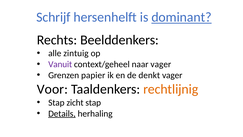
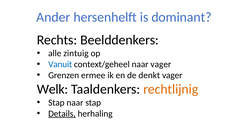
Schrijf: Schrijf -> Ander (53, 17)
dominant underline: present -> none (181, 17)
Vanuit colour: purple -> blue (60, 64)
papier: papier -> ermee (93, 75)
Voor: Voor -> Welk (53, 89)
Stap zicht: zicht -> naar (75, 102)
